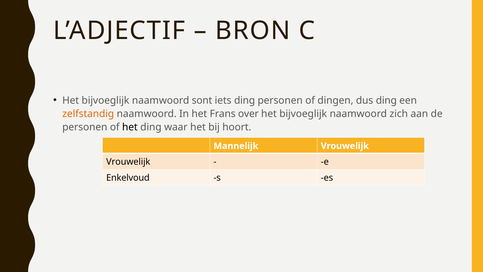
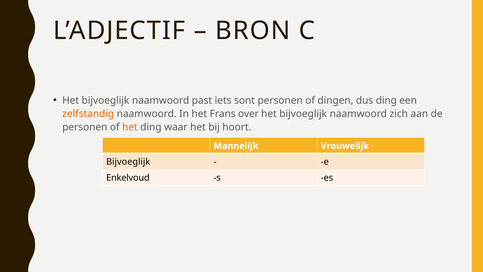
sont: sont -> past (202, 100)
iets ding: ding -> sont (245, 100)
het colour: black -> orange (130, 127)
Vrouwelijk: Vrouwelijk -> Bijvoeglijk (128, 162)
